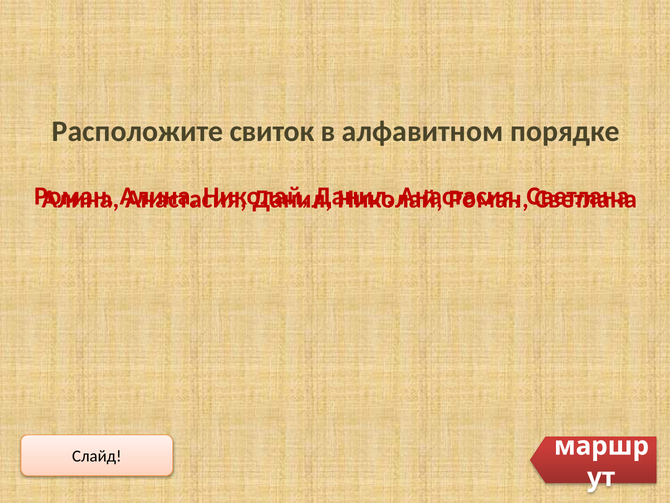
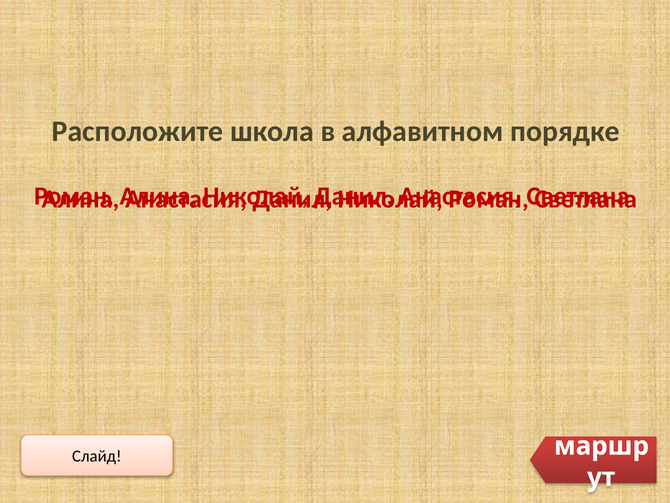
свиток: свиток -> школа (272, 131)
